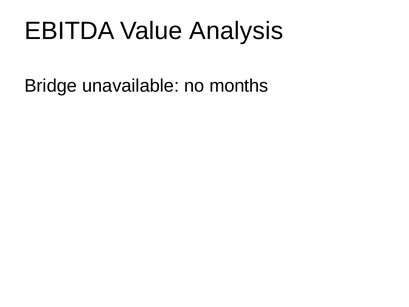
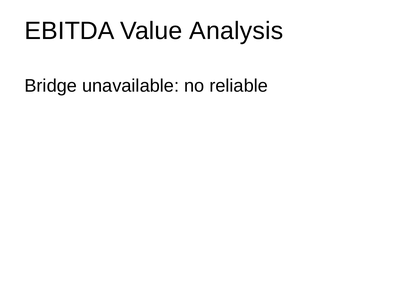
months: months -> reliable (239, 86)
